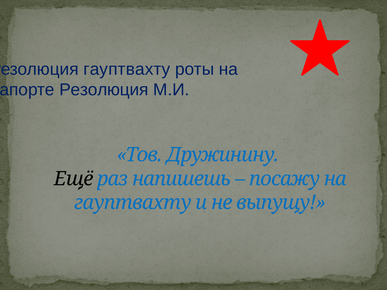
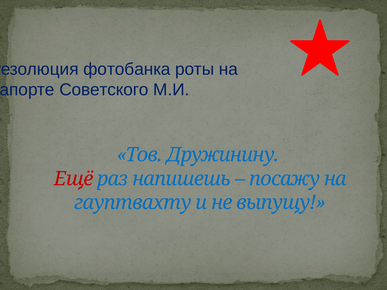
гауптвахту: гауптвахту -> фотобанка (127, 69)
Резолюция: Резолюция -> Советского (104, 90)
Ещё colour: black -> red (74, 179)
